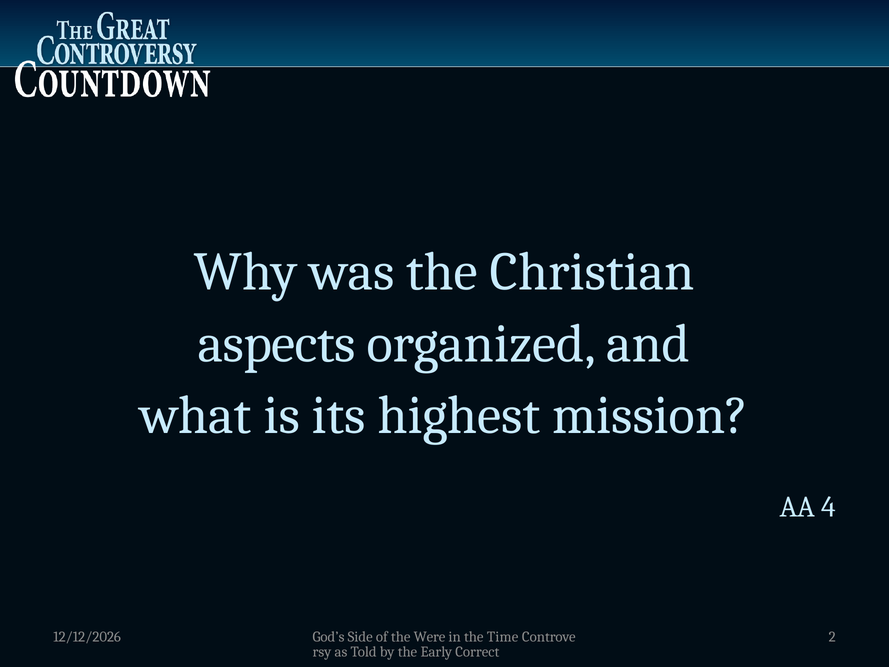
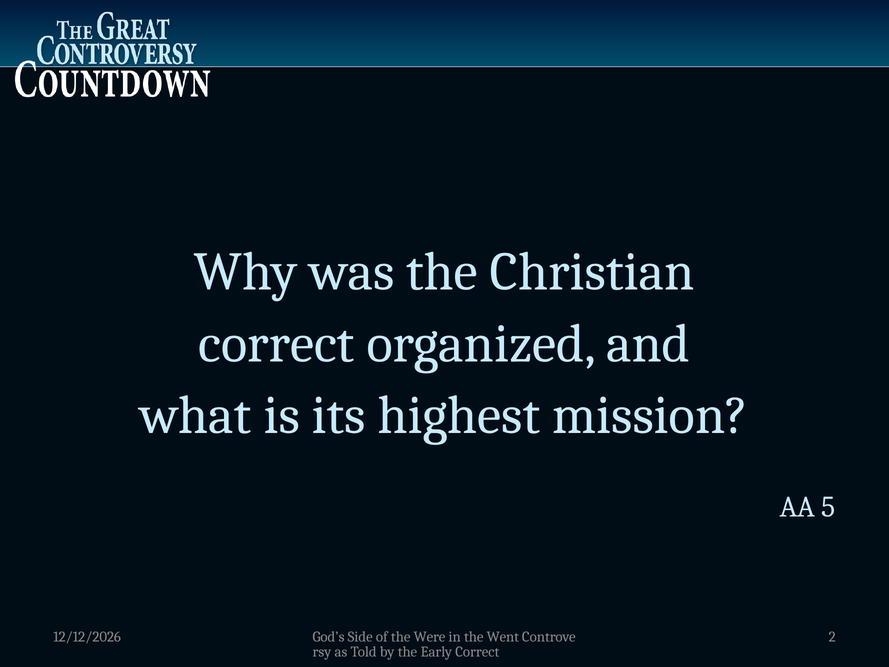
aspects: aspects -> correct (277, 344)
4: 4 -> 5 (828, 507)
Time: Time -> Went (503, 637)
